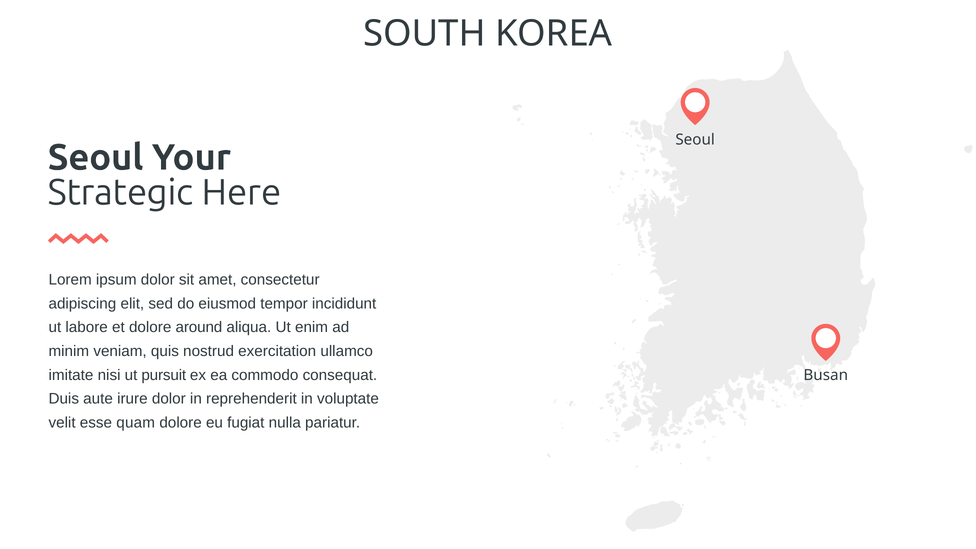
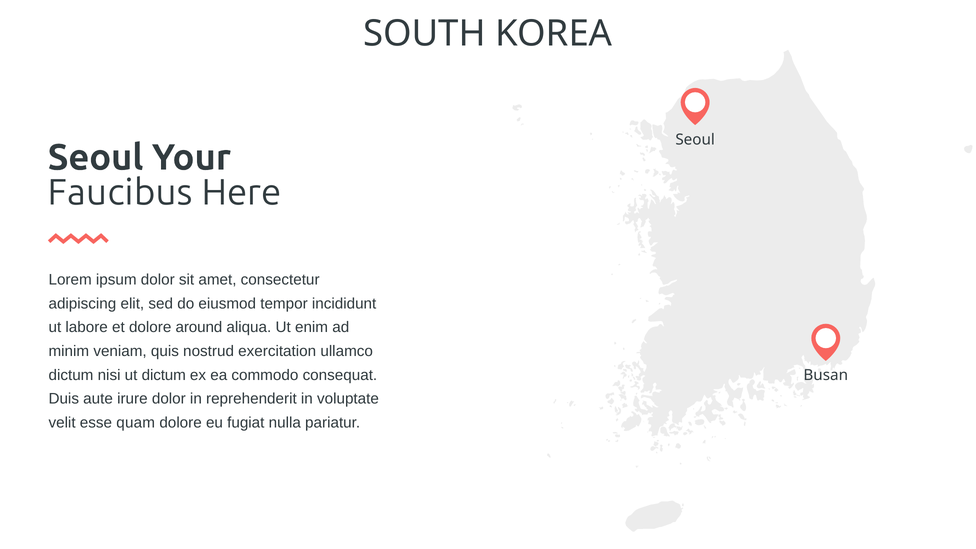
Strategic: Strategic -> Faucibus (120, 193)
imitate: imitate -> dictum (71, 375)
ut pursuit: pursuit -> dictum (164, 375)
